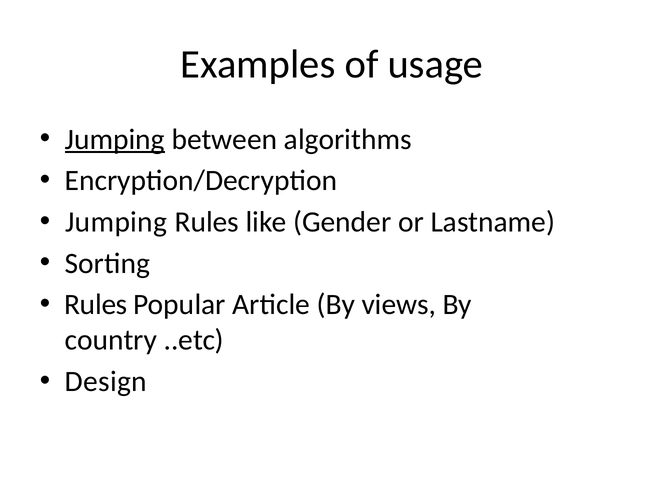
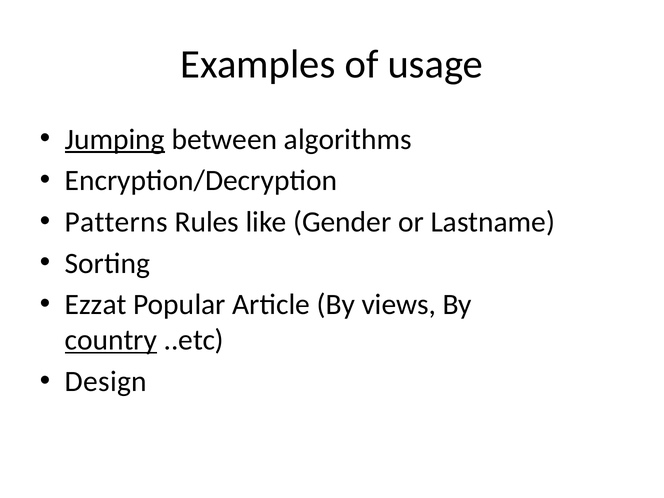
Jumping: Jumping -> Patterns (116, 222)
Rules: Rules -> Ezzat (96, 305)
country underline: none -> present (111, 340)
